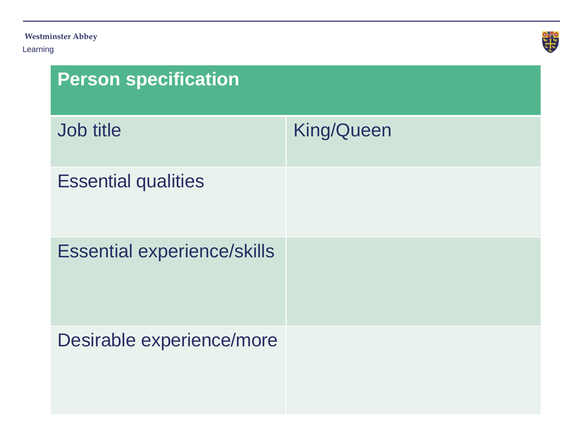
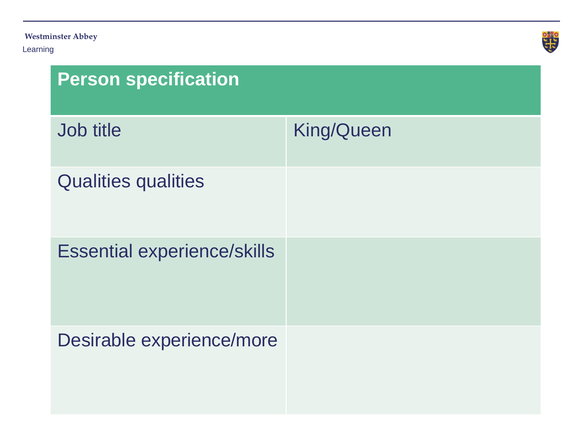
Essential: Essential -> Qualities (94, 182)
